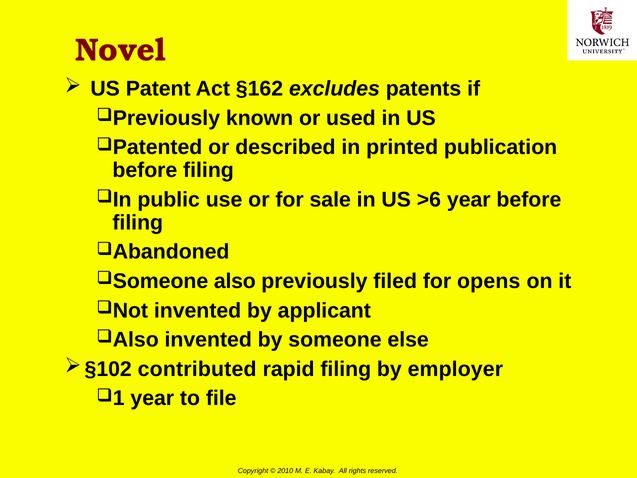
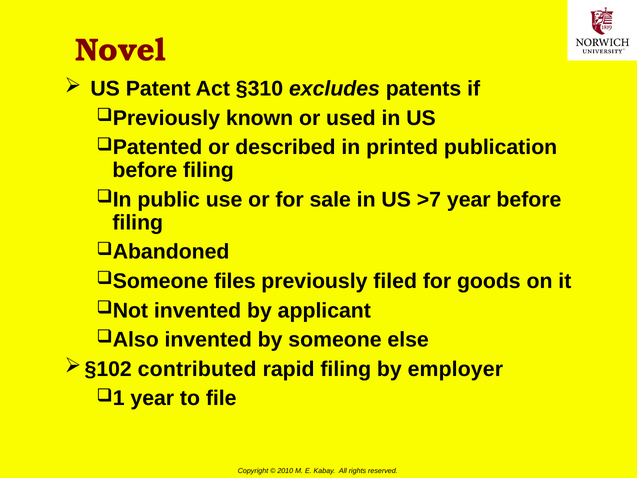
§162: §162 -> §310 (259, 89)
>6: >6 -> >7 (429, 200)
also: also -> files (235, 281)
opens: opens -> goods (489, 281)
